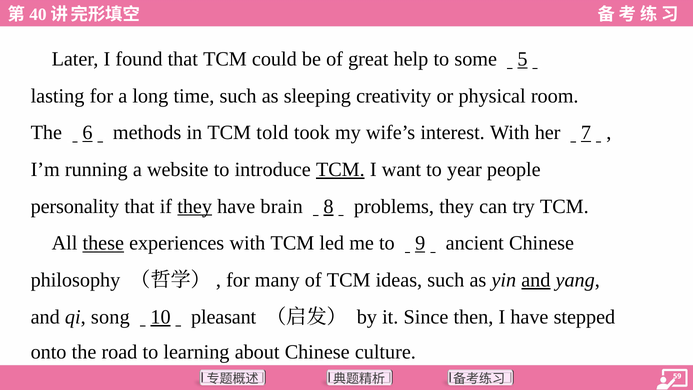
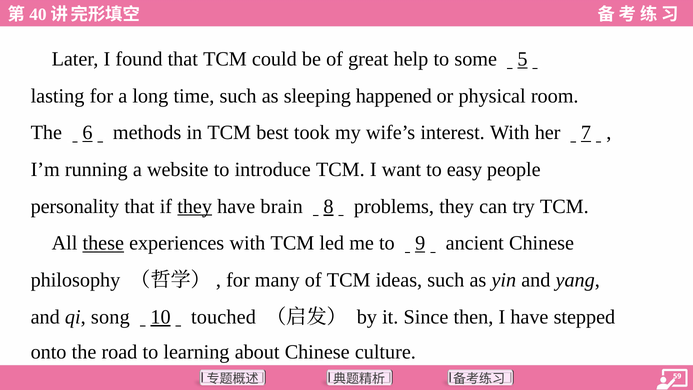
creativity: creativity -> happened (394, 96)
told: told -> best (272, 133)
TCM underline: present -> none (340, 169)
year: year -> easy (464, 169)
and underline: present -> none (536, 280)
pleasant: pleasant -> touched (224, 317)
